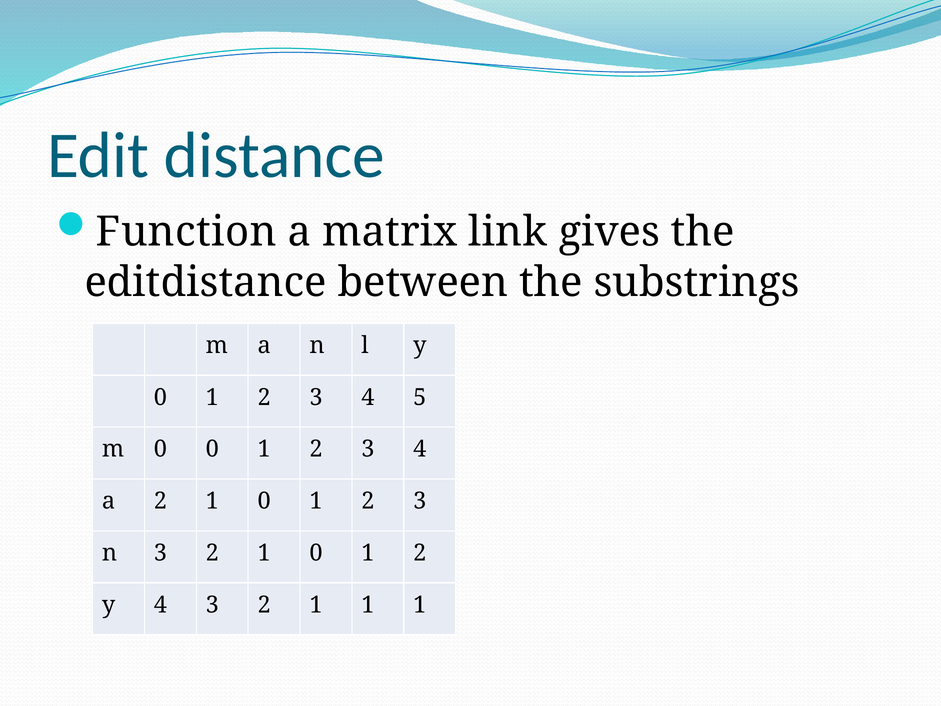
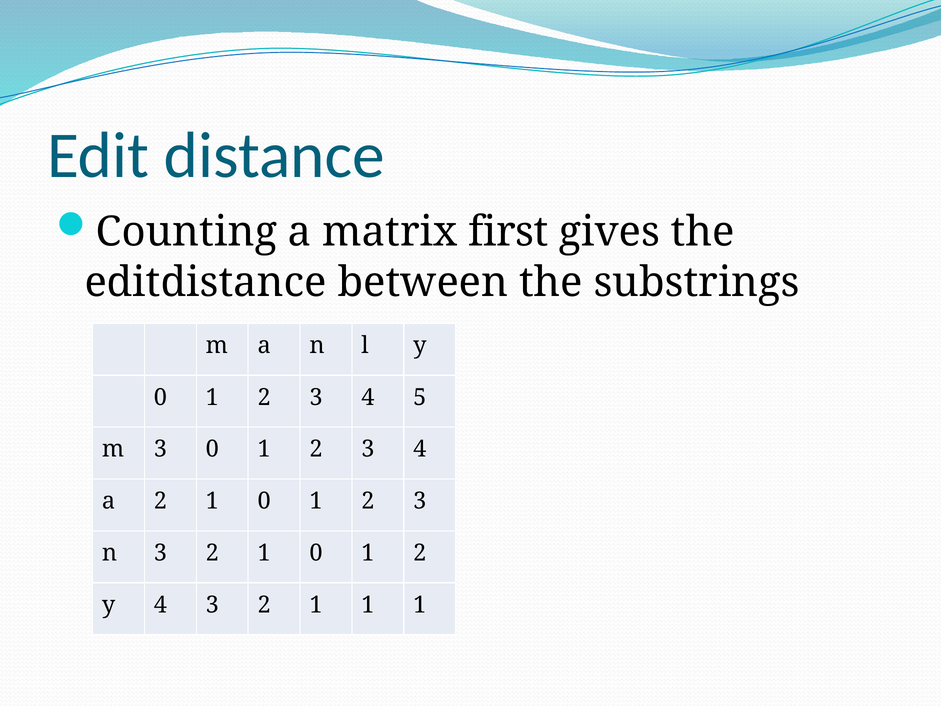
Function: Function -> Counting (186, 232)
link: link -> first (508, 232)
m 0: 0 -> 3 (160, 449)
